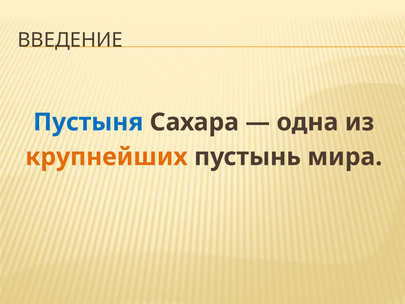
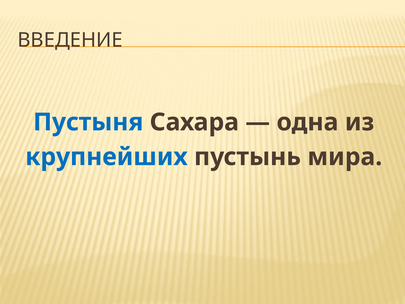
крупнейших colour: orange -> blue (106, 157)
